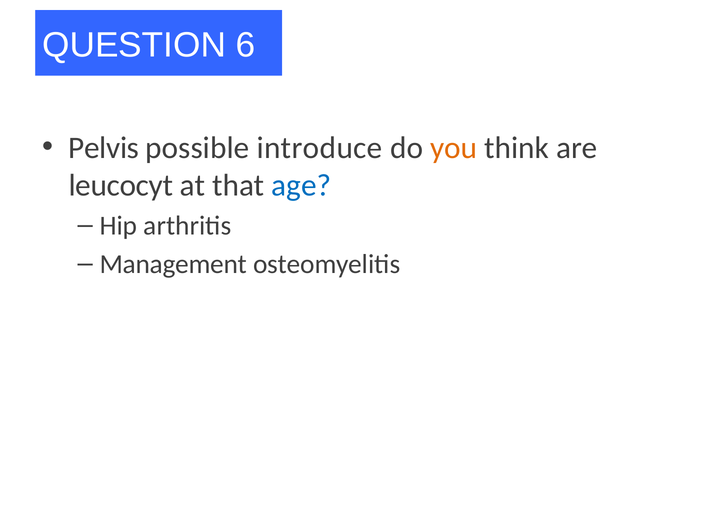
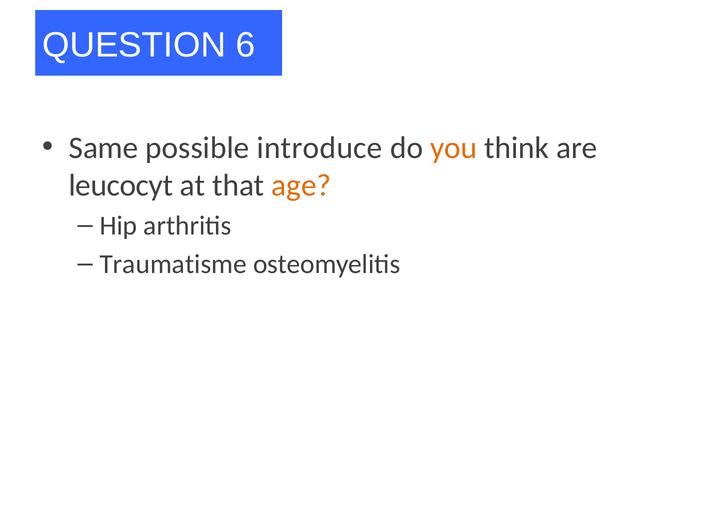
Pelvis: Pelvis -> Same (104, 148)
age colour: blue -> orange (301, 186)
Management: Management -> Traumatisme (173, 264)
